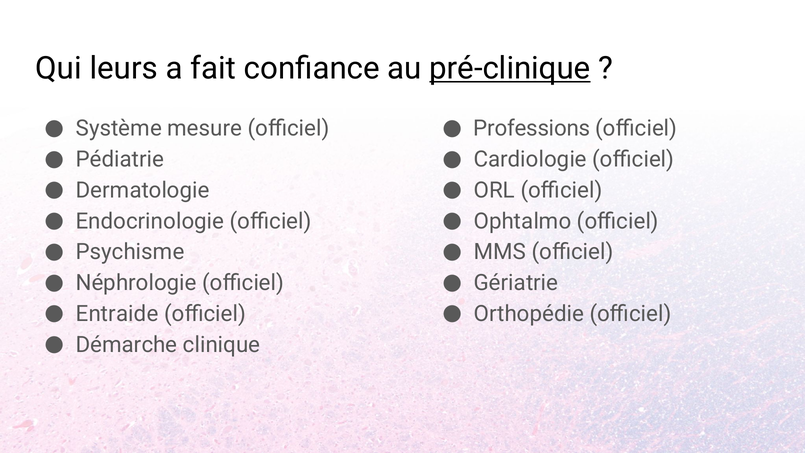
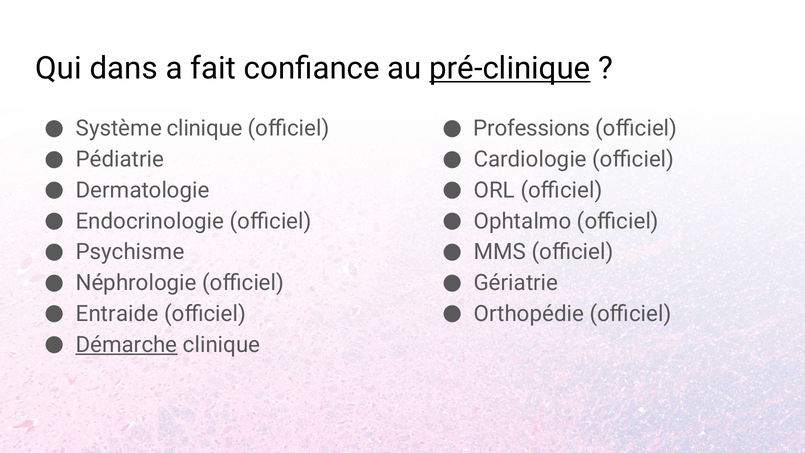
leurs: leurs -> dans (124, 68)
Système mesure: mesure -> clinique (205, 129)
Démarche underline: none -> present (127, 345)
